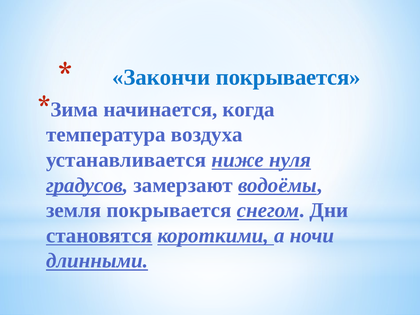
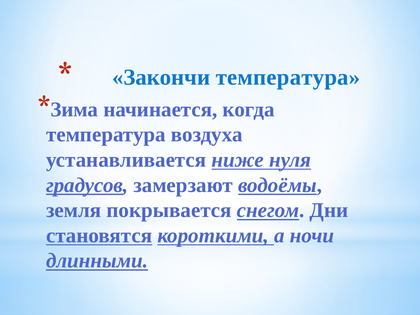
Закончи покрывается: покрывается -> температура (288, 77)
